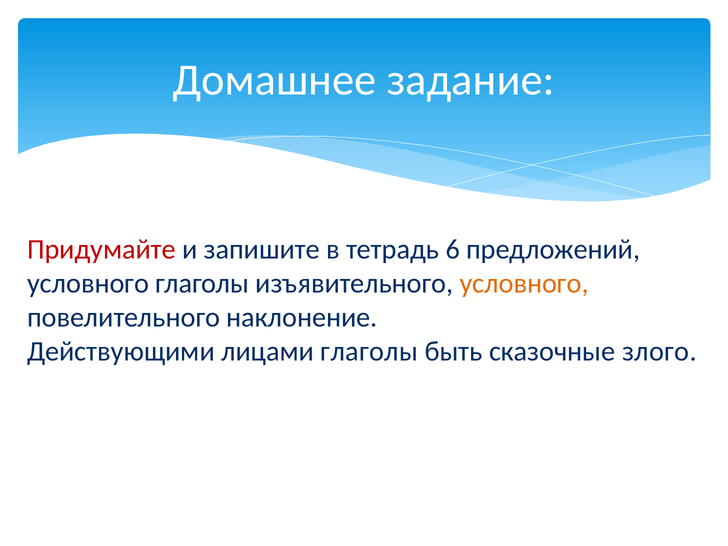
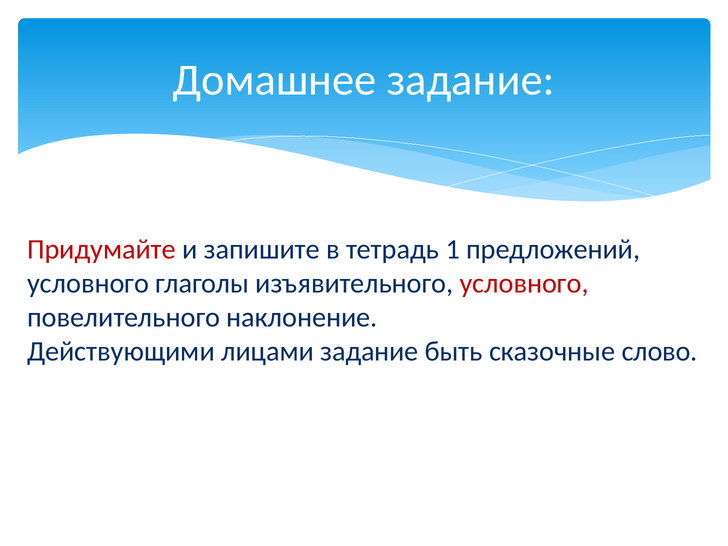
6: 6 -> 1 (453, 250)
условного colour: orange -> red (524, 284)
лицами глаголы: глаголы -> задание (369, 352)
злого: злого -> слово (660, 352)
